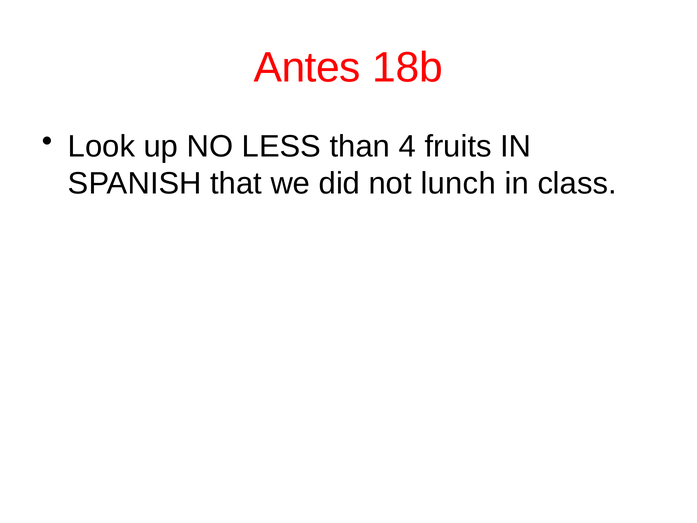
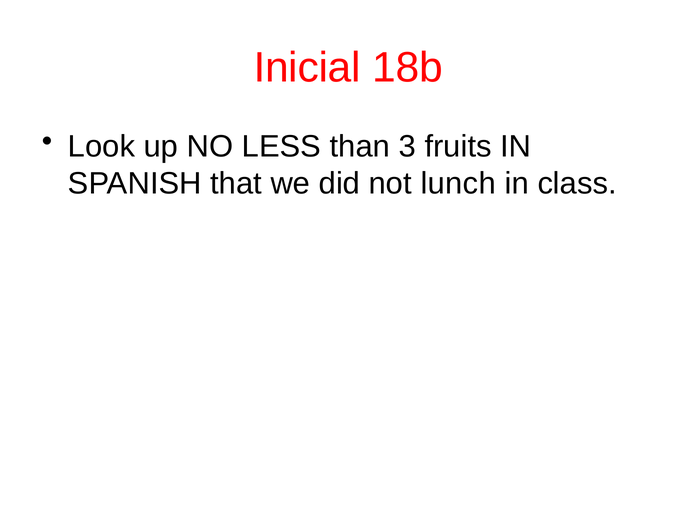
Antes: Antes -> Inicial (307, 67)
4: 4 -> 3 (407, 146)
